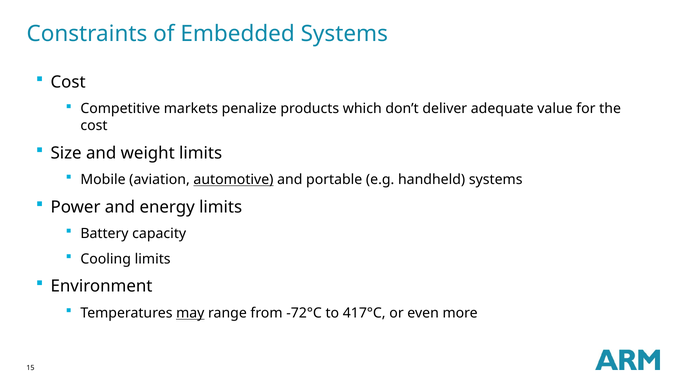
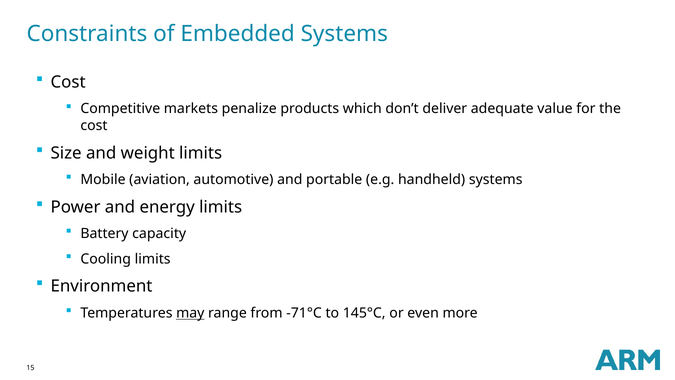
automotive underline: present -> none (233, 180)
-72°C: -72°C -> -71°C (304, 313)
417°C: 417°C -> 145°C (364, 313)
